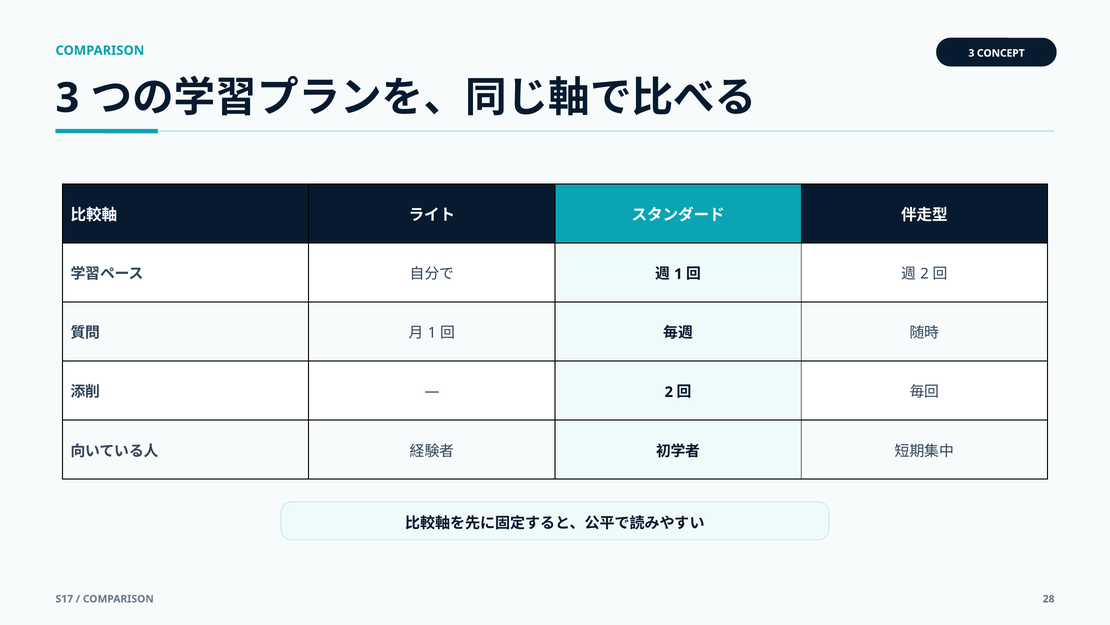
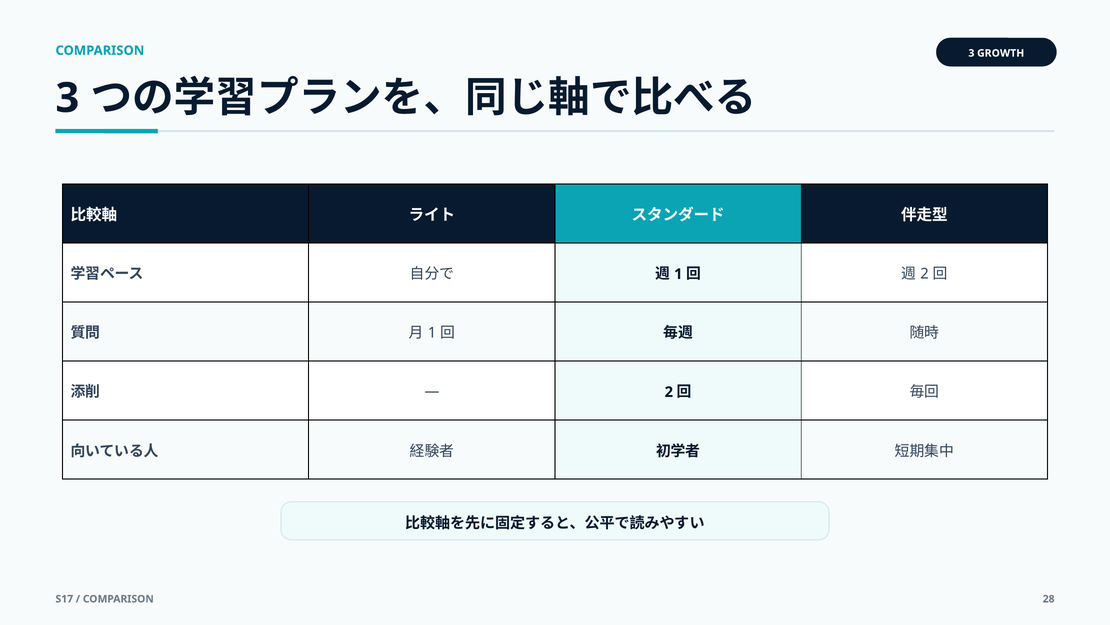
CONCEPT: CONCEPT -> GROWTH (1001, 53)
